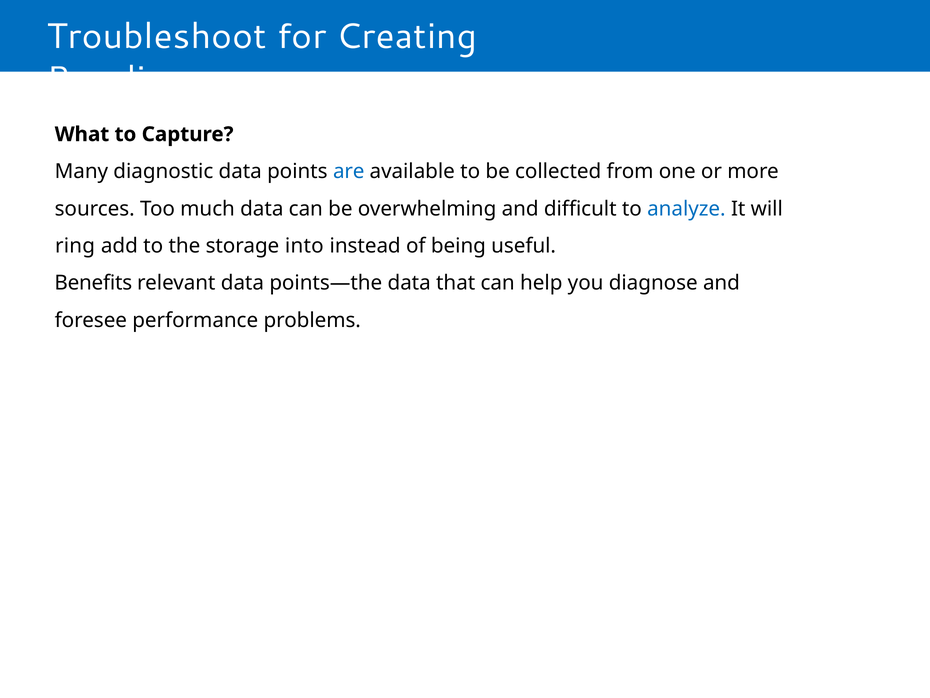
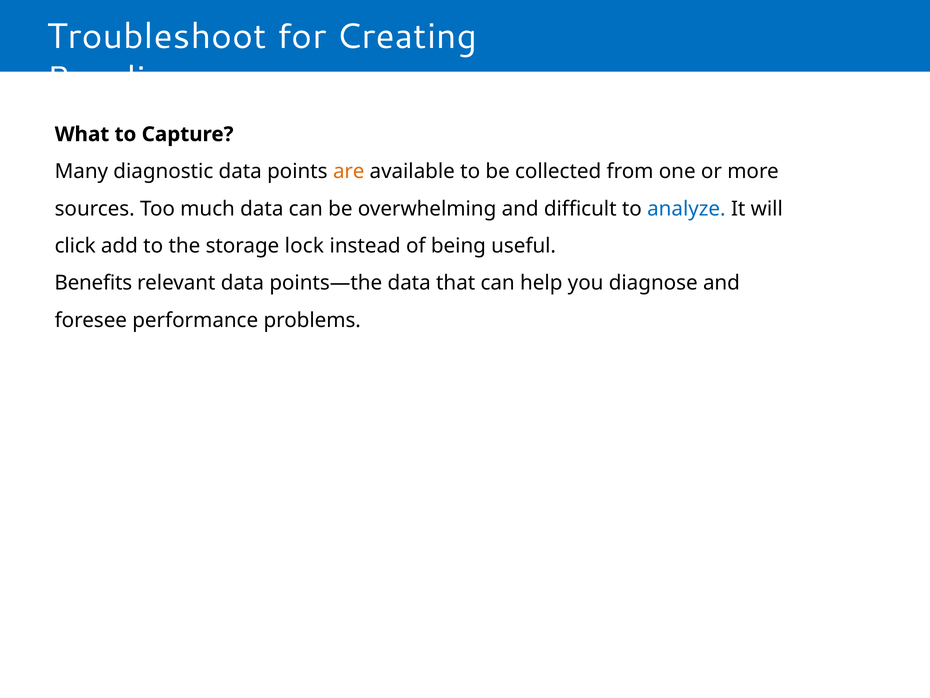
are colour: blue -> orange (349, 171)
ring: ring -> click (75, 246)
into: into -> lock (304, 246)
